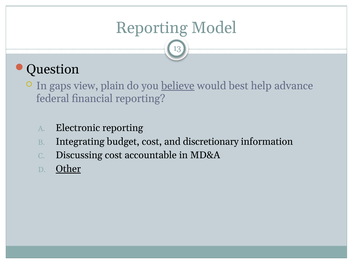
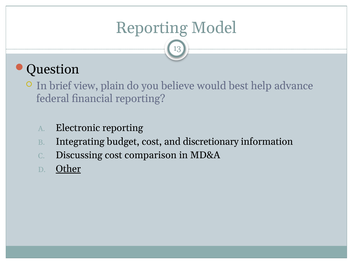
gaps: gaps -> brief (60, 86)
believe underline: present -> none (178, 86)
accountable: accountable -> comparison (151, 156)
